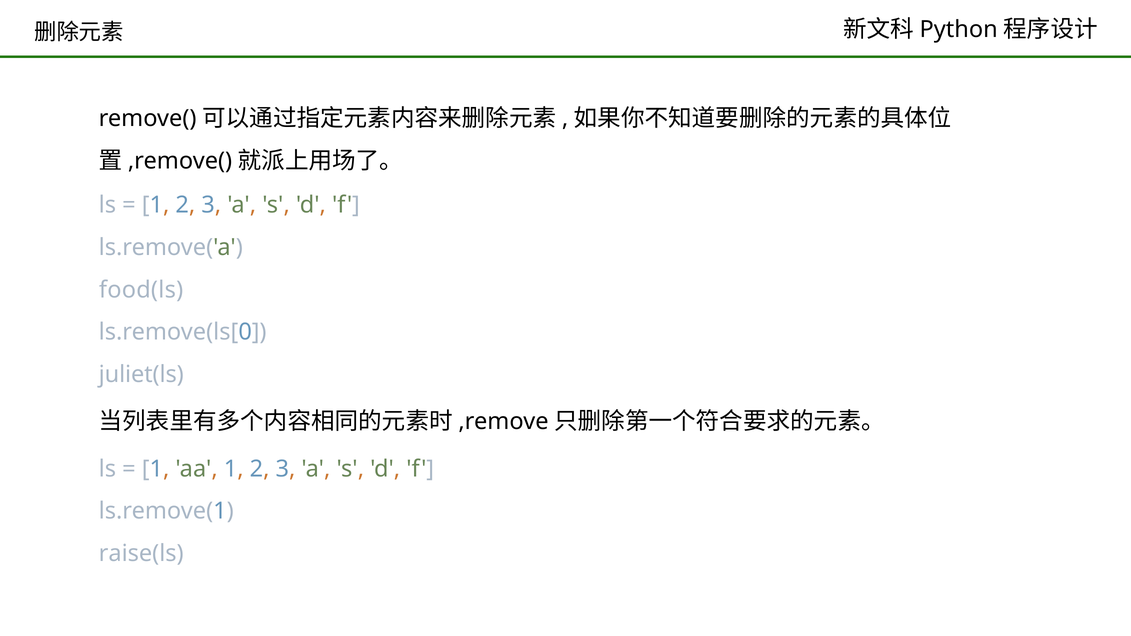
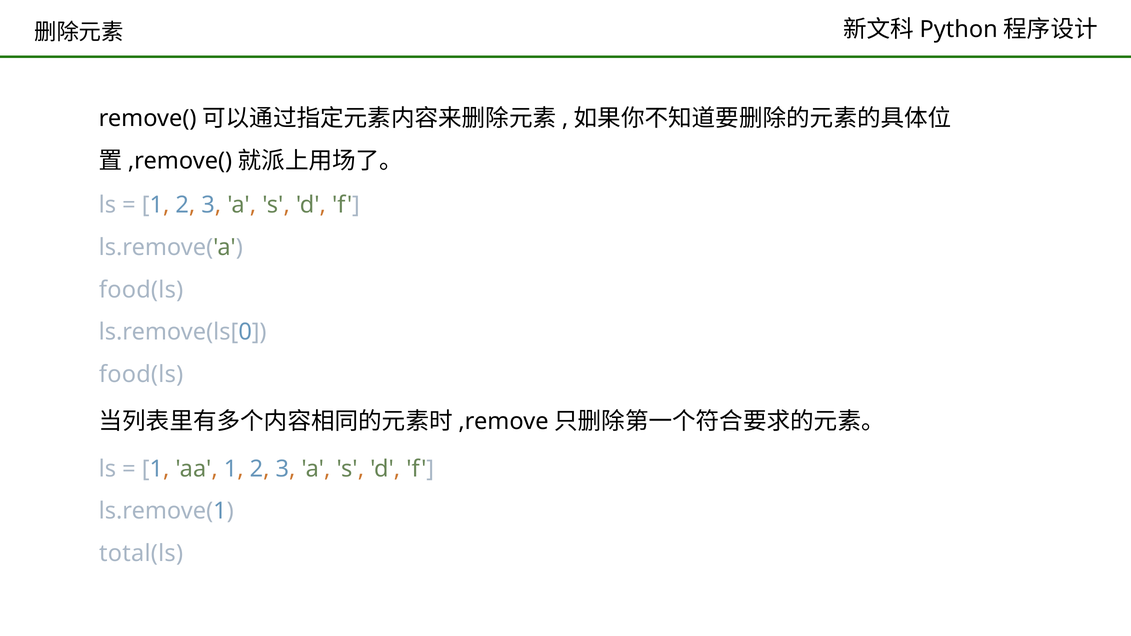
juliet(ls: juliet(ls -> food(ls (141, 375)
raise(ls: raise(ls -> total(ls (141, 554)
